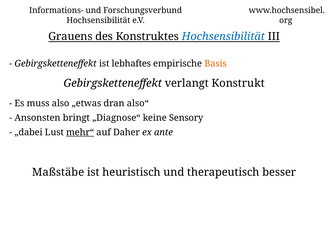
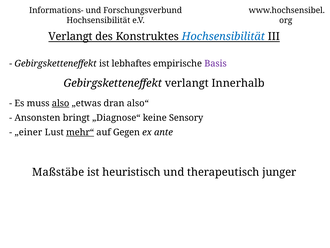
Grauens: Grauens -> Verlangt (70, 37)
Basis colour: orange -> purple (216, 64)
Konstrukt: Konstrukt -> Innerhalb (238, 83)
also underline: none -> present (61, 103)
„dabei: „dabei -> „einer (28, 132)
Daher: Daher -> Gegen (126, 132)
besser: besser -> junger (279, 172)
